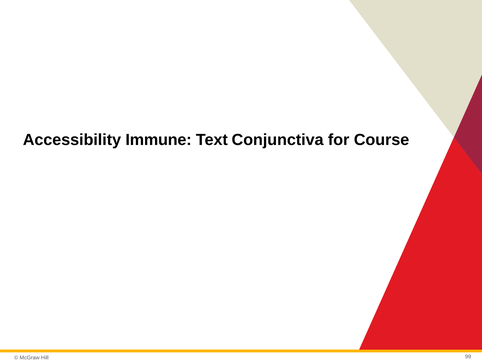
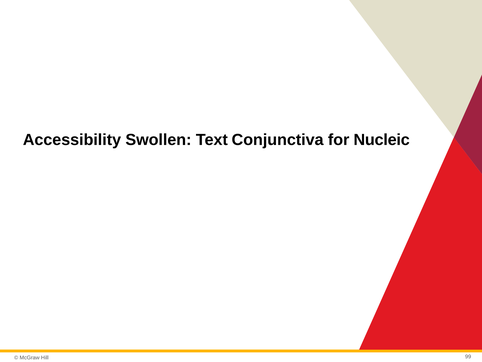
Immune: Immune -> Swollen (158, 140)
Course: Course -> Nucleic (382, 140)
